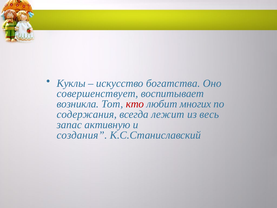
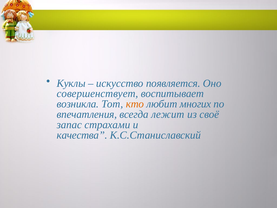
богатства: богатства -> появляется (173, 83)
кто colour: red -> orange (135, 104)
содержания: содержания -> впечатления (87, 114)
весь: весь -> своё (209, 114)
активную: активную -> страхами (107, 125)
создания: создания -> качества (82, 135)
